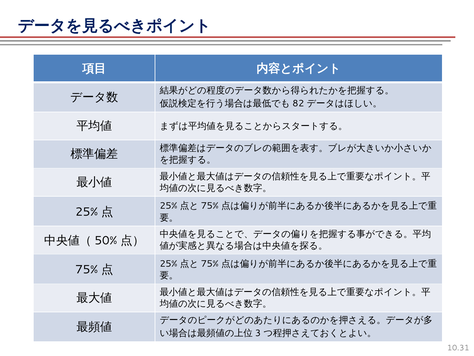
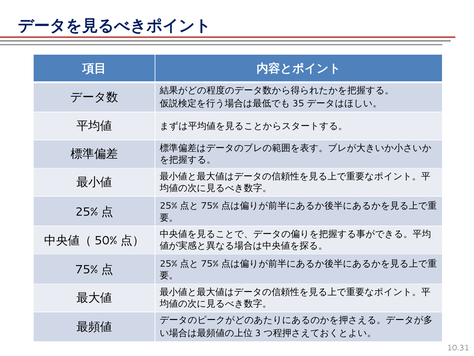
82: 82 -> 35 (298, 103)
